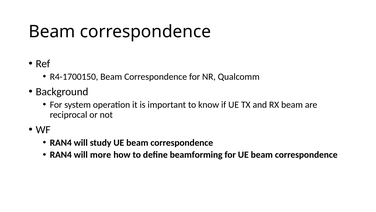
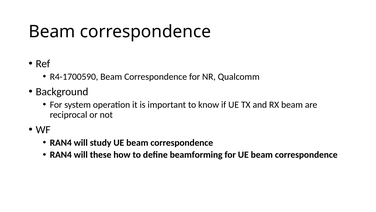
R4-1700150: R4-1700150 -> R4-1700590 (74, 77)
more: more -> these (101, 155)
